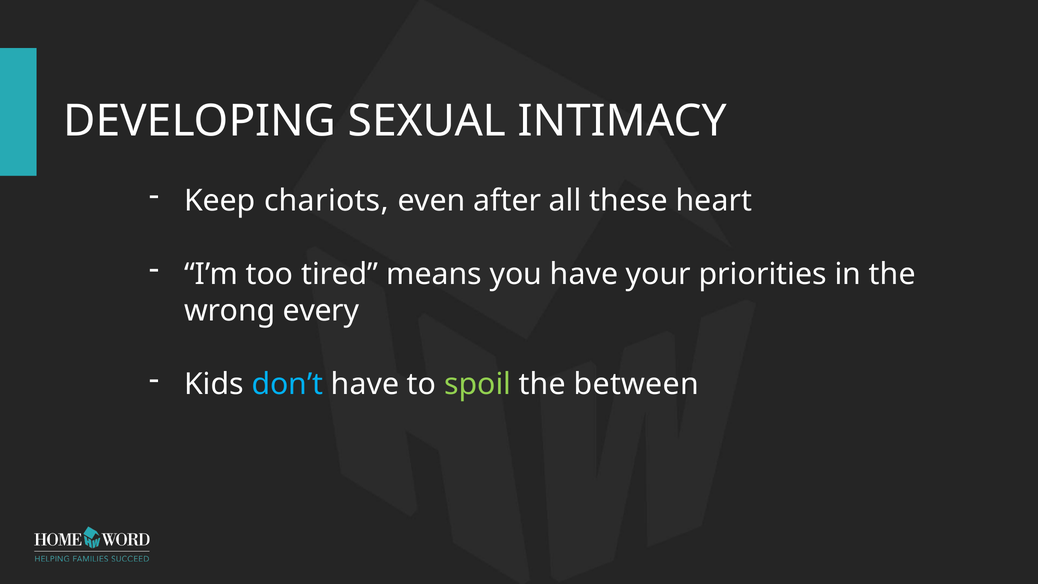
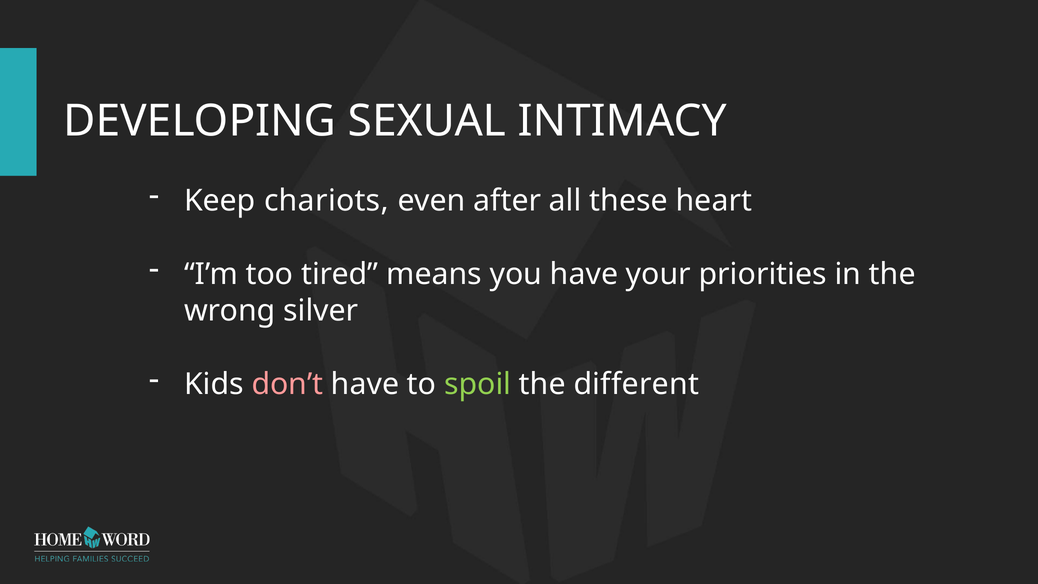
every: every -> silver (321, 311)
don’t colour: light blue -> pink (287, 384)
between: between -> different (636, 384)
